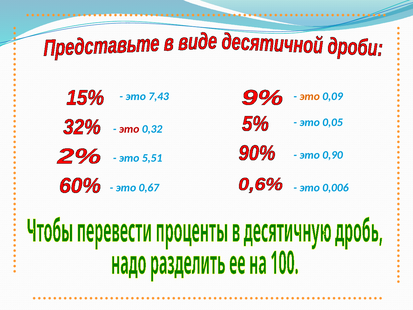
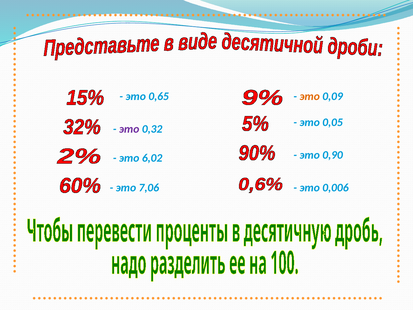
7,43: 7,43 -> 0,65 (159, 96)
это colour: red -> purple (129, 129)
5,51: 5,51 -> 6,02 (152, 158)
0,67: 0,67 -> 7,06 (149, 187)
